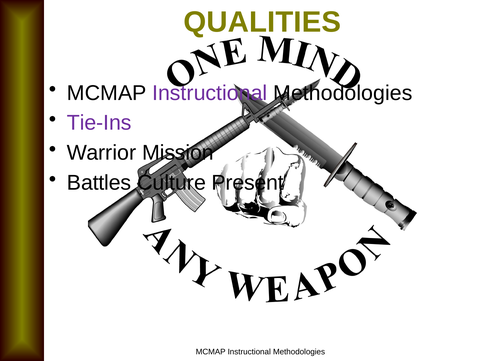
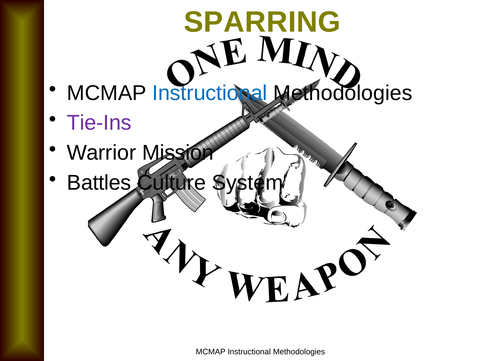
QUALITIES: QUALITIES -> SPARRING (262, 22)
Instructional colour: purple -> blue (210, 93)
Present: Present -> System (248, 183)
